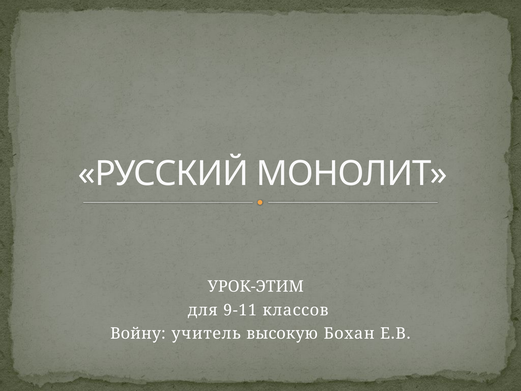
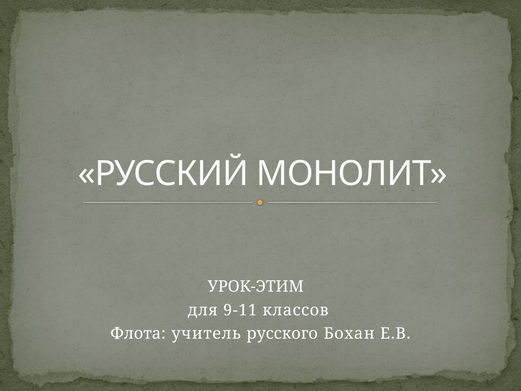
Войну: Войну -> Флота (138, 333)
высокую: высокую -> русского (282, 333)
